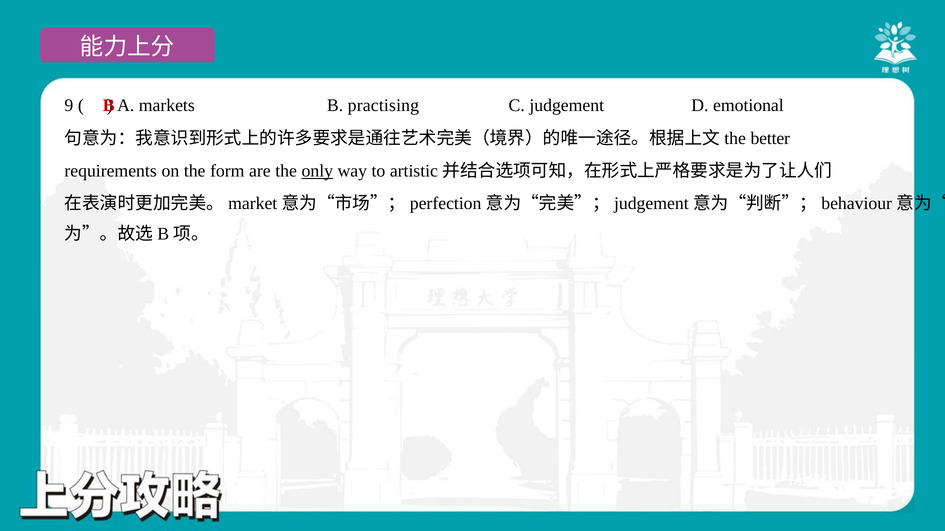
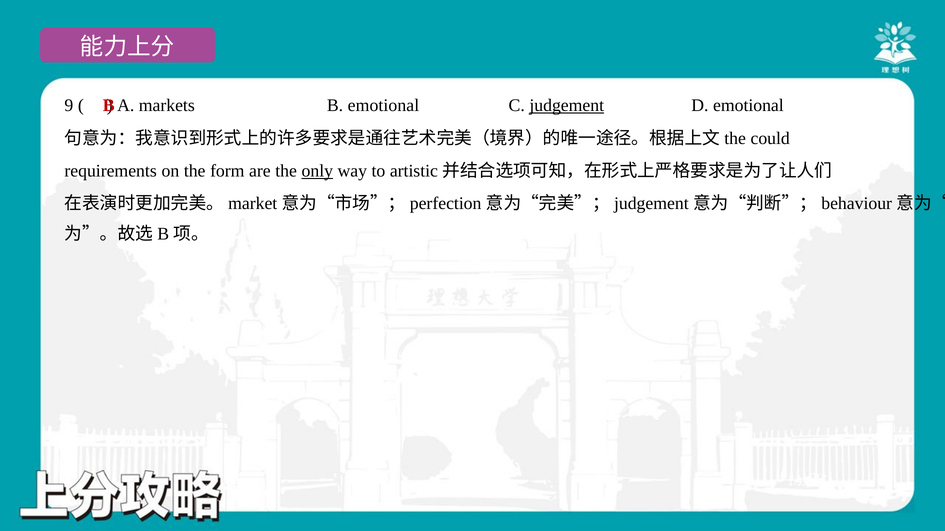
B practising: practising -> emotional (383, 106)
judgement underline: none -> present (567, 106)
better: better -> could (770, 139)
